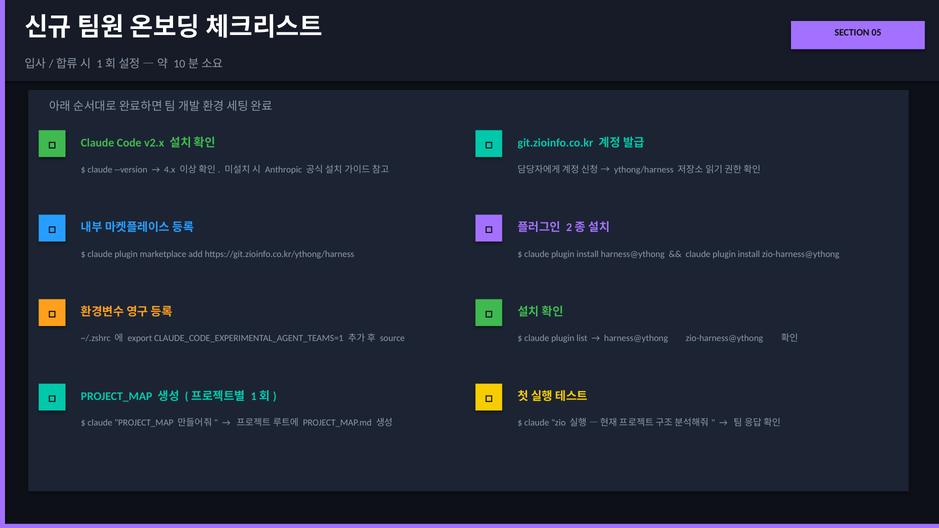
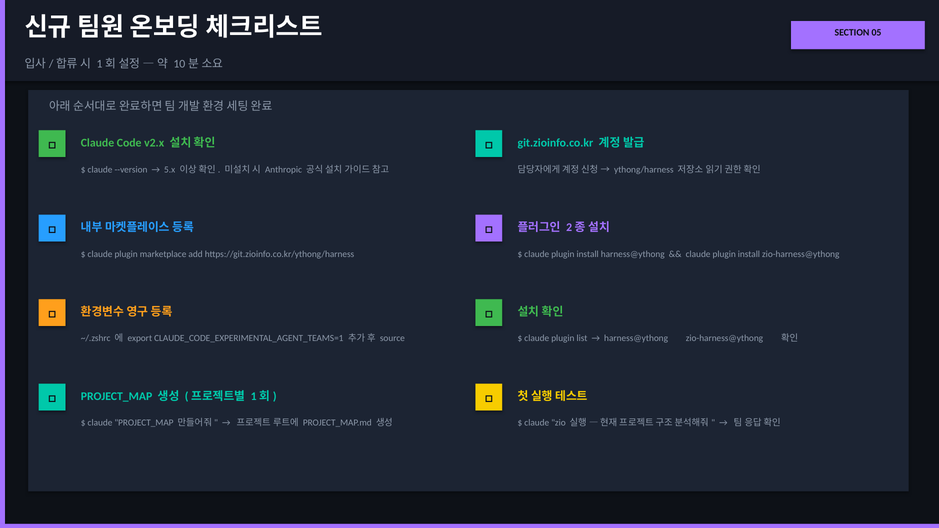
4.x: 4.x -> 5.x (170, 170)
